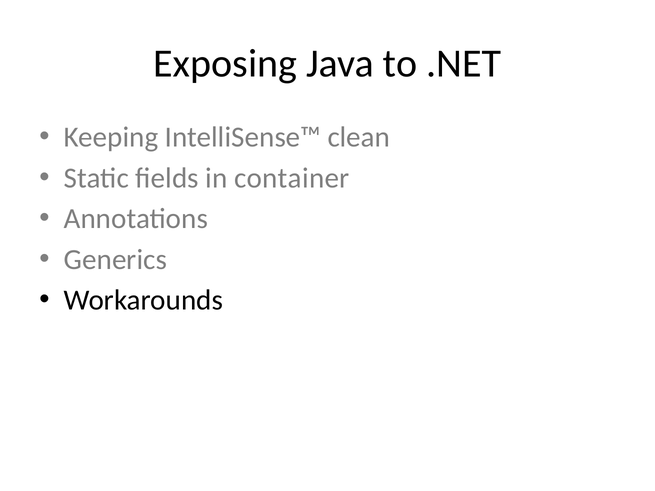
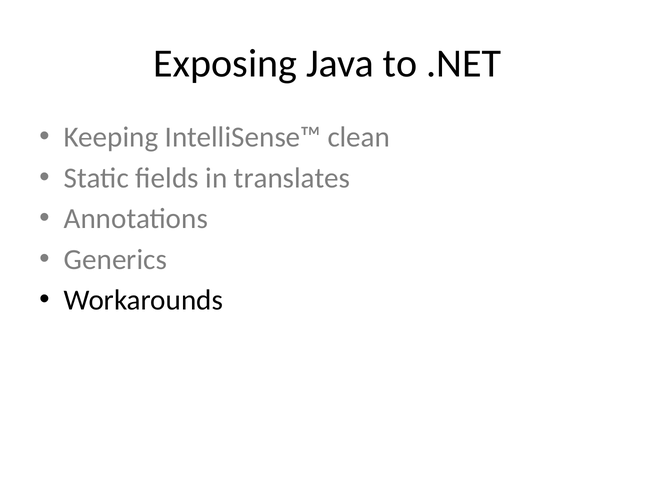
container: container -> translates (292, 178)
